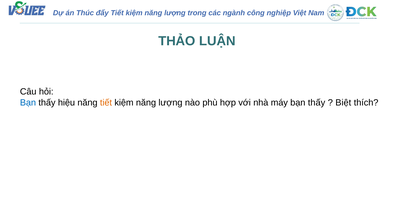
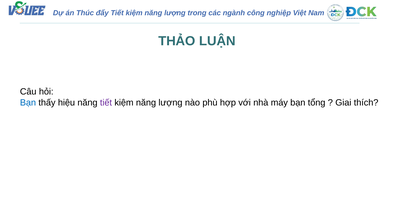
tiết colour: orange -> purple (106, 102)
máy bạn thấy: thấy -> tổng (317, 102)
Biệt: Biệt -> Giai (343, 102)
